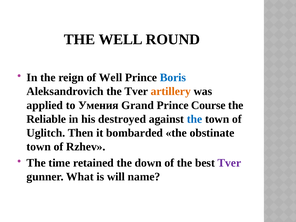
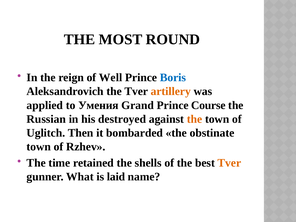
THE WELL: WELL -> MOST (121, 40)
Reliable: Reliable -> Russian (46, 119)
the colour: blue -> orange (194, 119)
down: down -> shells (148, 163)
Tver colour: purple -> orange (229, 163)
will: will -> laid (116, 177)
